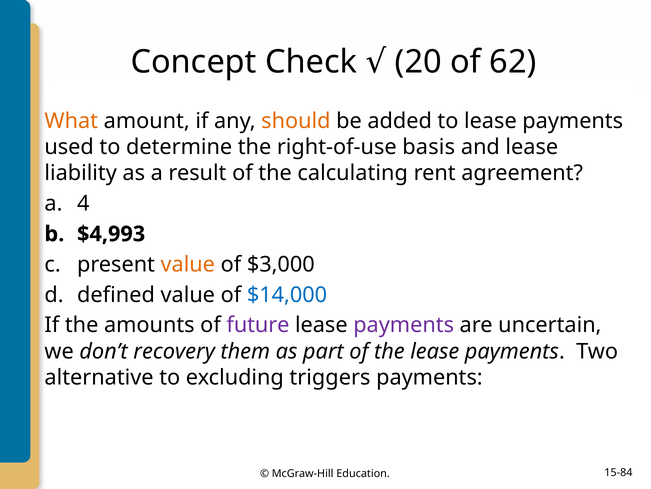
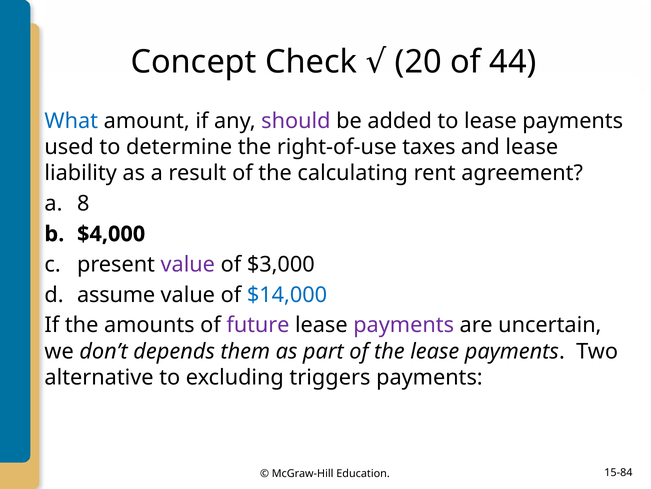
62: 62 -> 44 (513, 62)
What colour: orange -> blue (71, 121)
should colour: orange -> purple (296, 121)
basis: basis -> taxes (429, 147)
4: 4 -> 8 (83, 203)
$4,993: $4,993 -> $4,000 (111, 234)
value colour: orange -> purple (188, 264)
defined: defined -> assume (116, 294)
recovery: recovery -> depends (174, 351)
